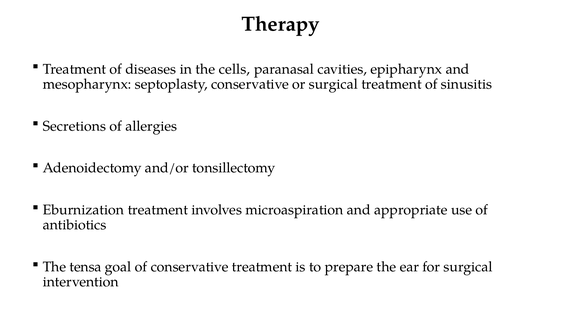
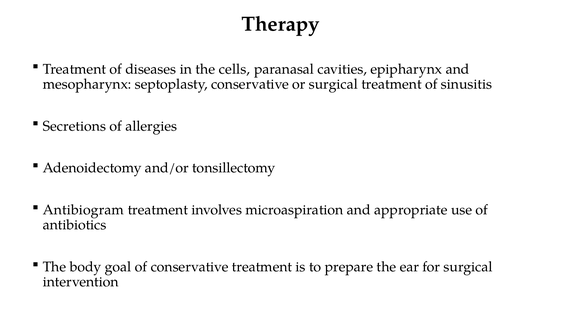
Eburnization: Eburnization -> Antibiogram (83, 210)
tensa: tensa -> body (86, 267)
